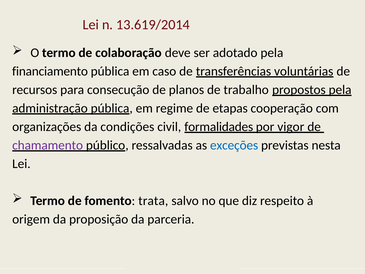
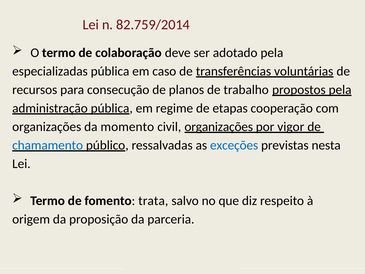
13.619/2014: 13.619/2014 -> 82.759/2014 (153, 25)
financiamento: financiamento -> especializadas (50, 71)
condições: condições -> momento (127, 127)
civil formalidades: formalidades -> organizações (219, 127)
chamamento colour: purple -> blue (48, 145)
